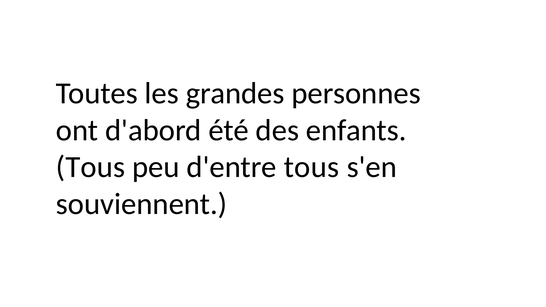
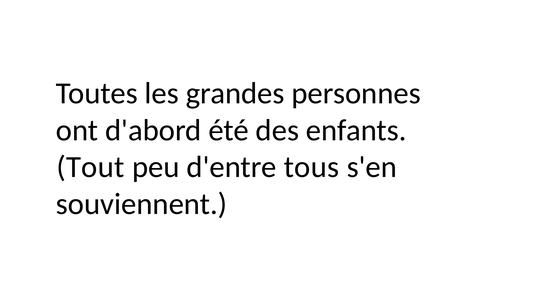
Tous: Tous -> Tout (90, 167)
